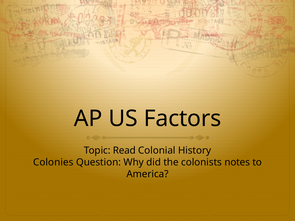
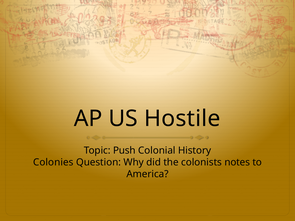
Factors: Factors -> Hostile (182, 119)
Read: Read -> Push (124, 151)
